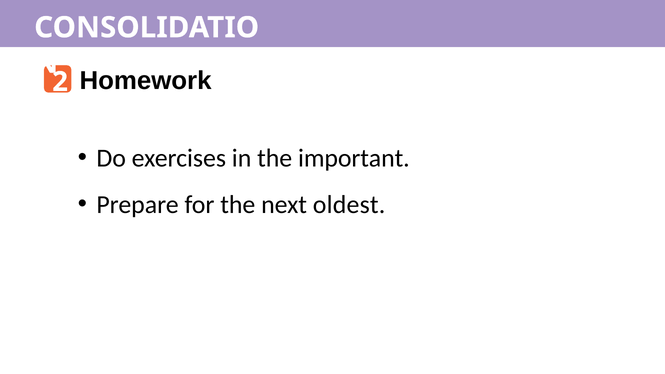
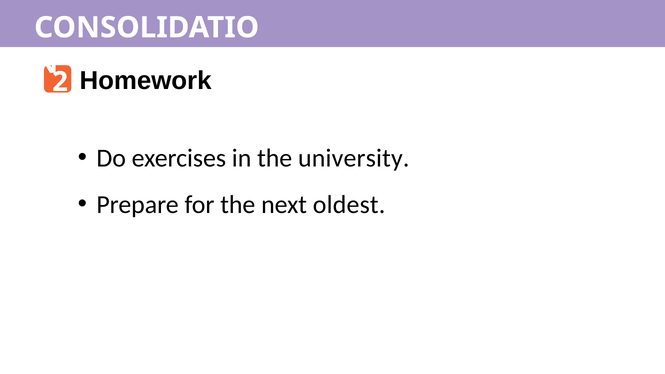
important: important -> university (354, 158)
